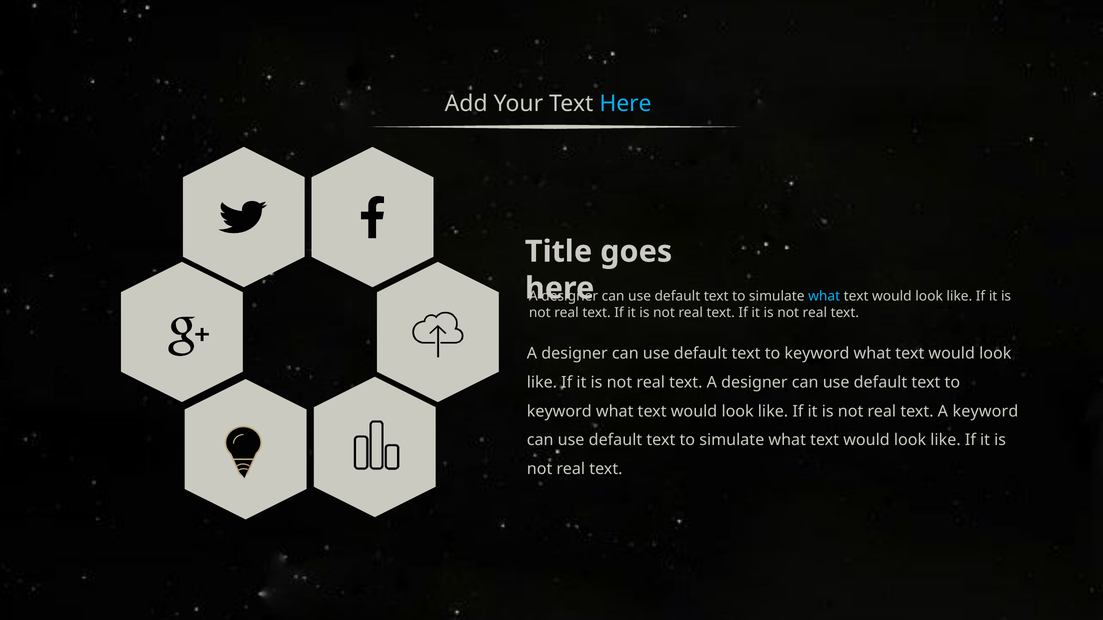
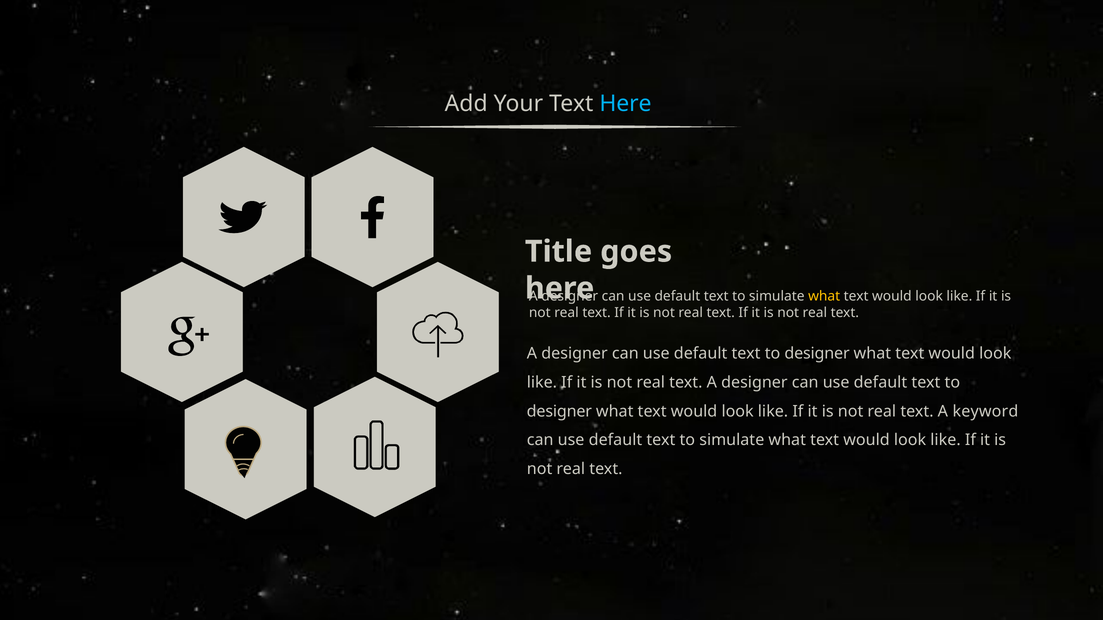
what colour: light blue -> yellow (824, 296)
keyword: keyword -> designer (817, 354)
keyword: keyword -> designer (559, 412)
